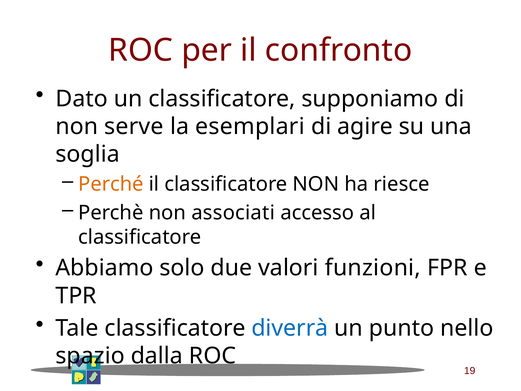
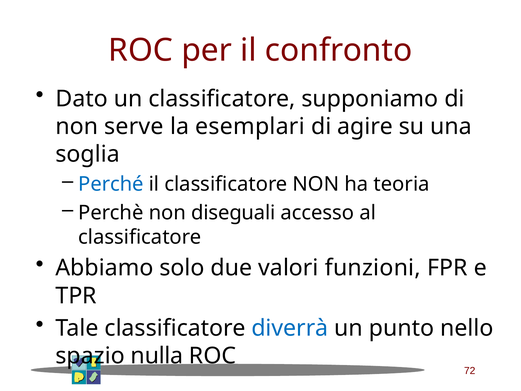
Perché colour: orange -> blue (111, 184)
riesce: riesce -> teoria (402, 184)
associati: associati -> diseguali (233, 213)
dalla: dalla -> nulla (157, 356)
19: 19 -> 72 (470, 370)
